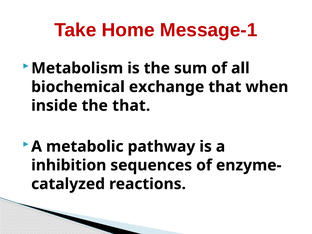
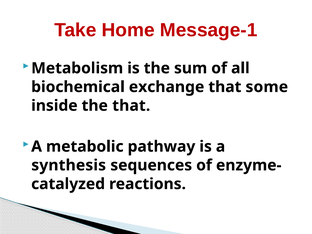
when: when -> some (267, 87)
inhibition: inhibition -> synthesis (69, 165)
